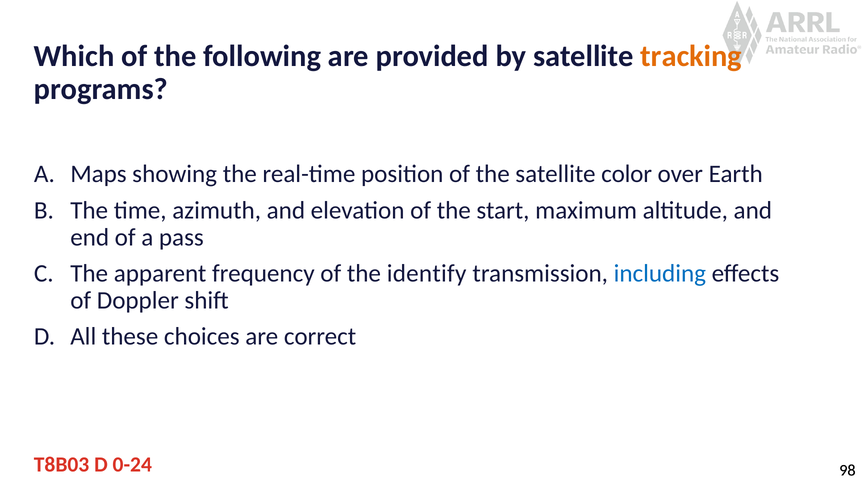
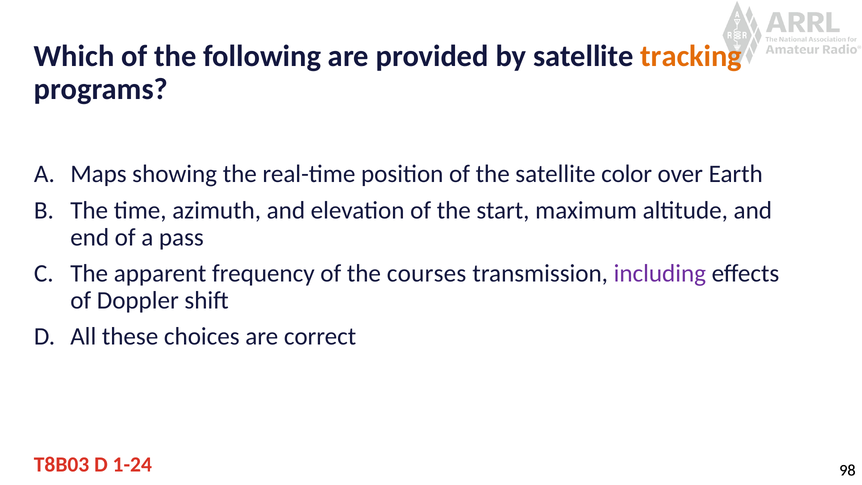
identify: identify -> courses (427, 273)
including colour: blue -> purple (660, 273)
0-24: 0-24 -> 1-24 (132, 464)
